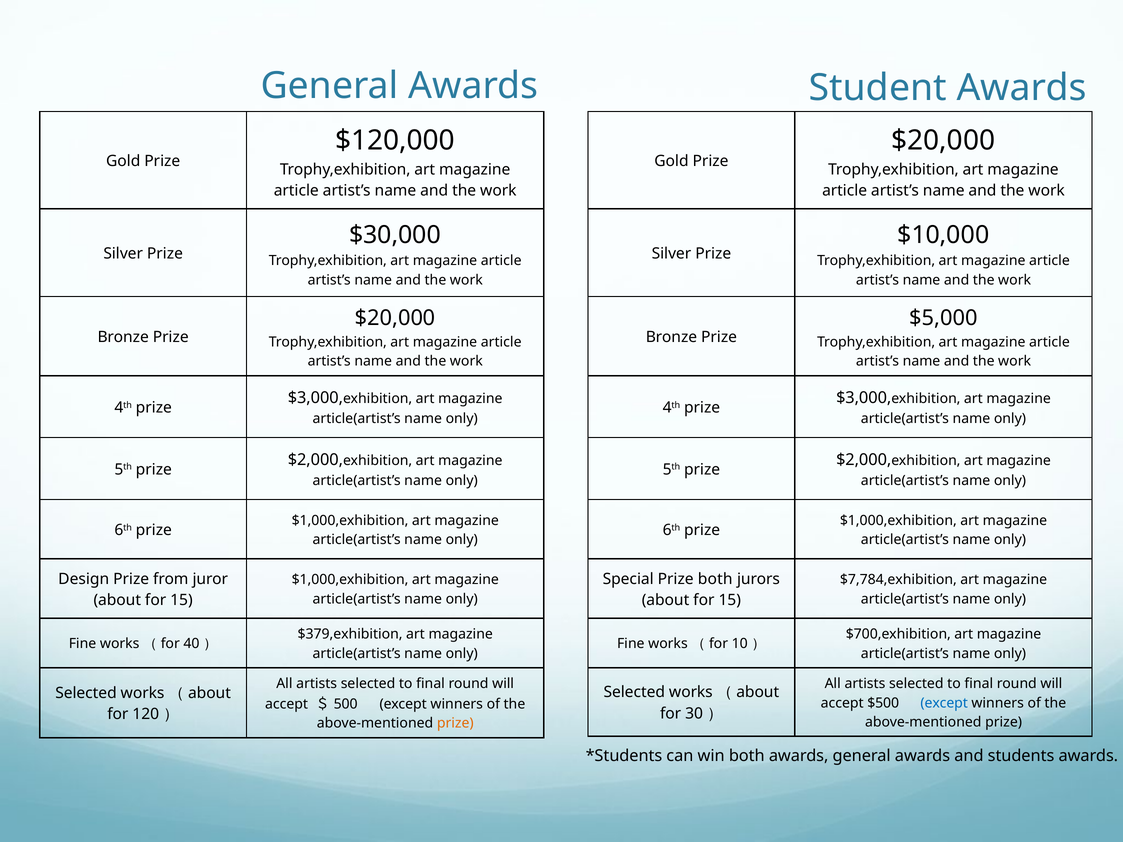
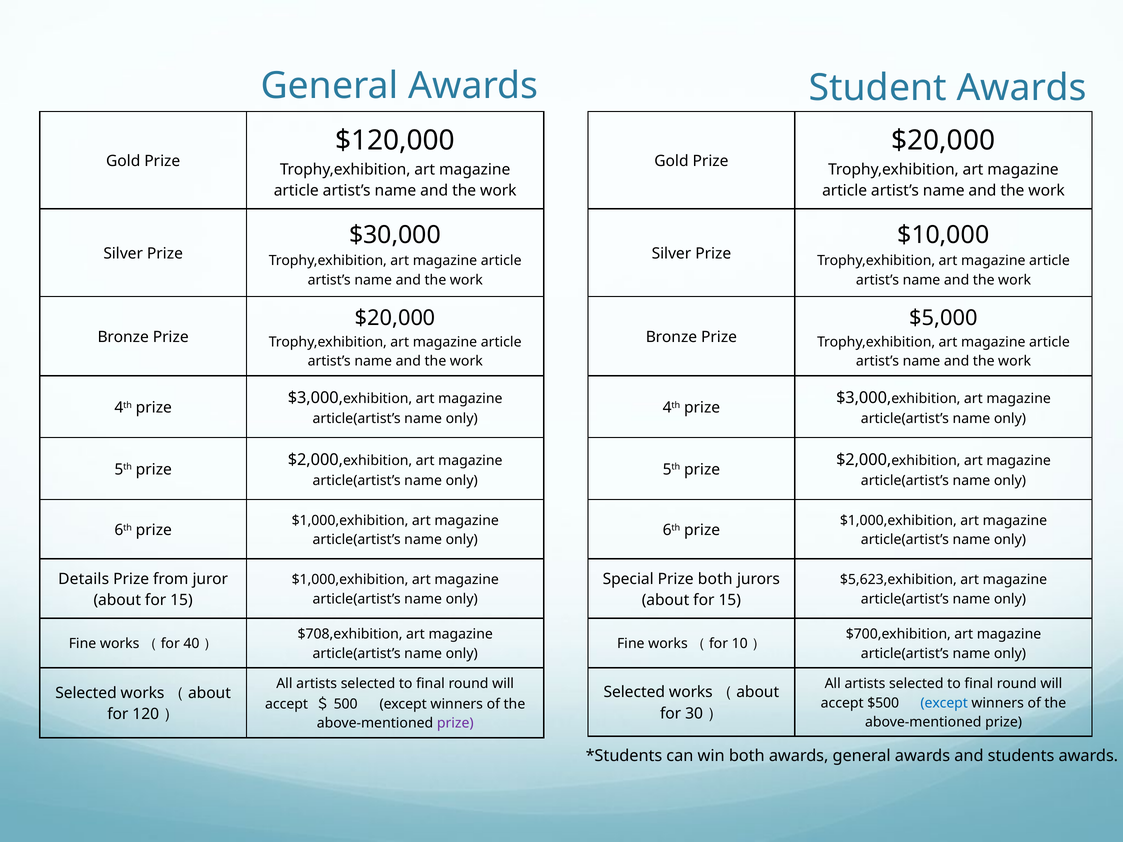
Design: Design -> Details (84, 579)
$7,784,exhibition: $7,784,exhibition -> $5,623,exhibition (898, 580)
$379,exhibition: $379,exhibition -> $708,exhibition (350, 634)
prize colour: orange -> purple (455, 723)
